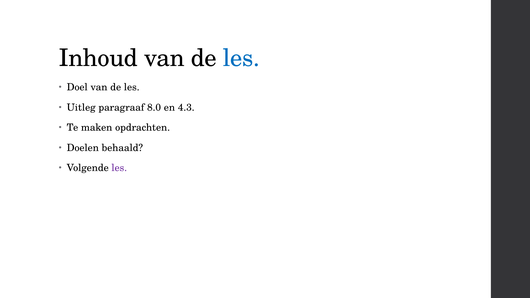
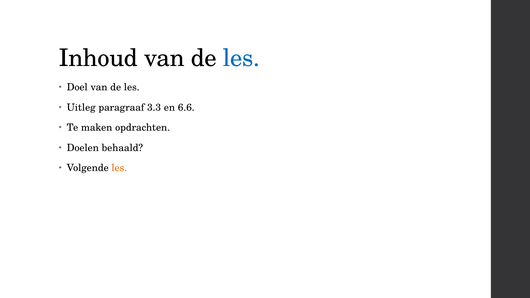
8.0: 8.0 -> 3.3 (154, 107)
4.3: 4.3 -> 6.6 (186, 107)
les colour: purple -> orange (119, 168)
